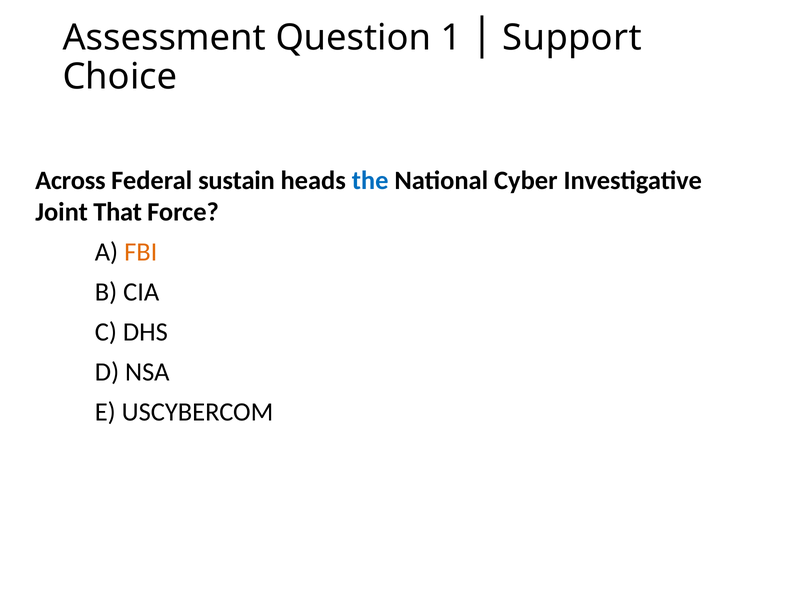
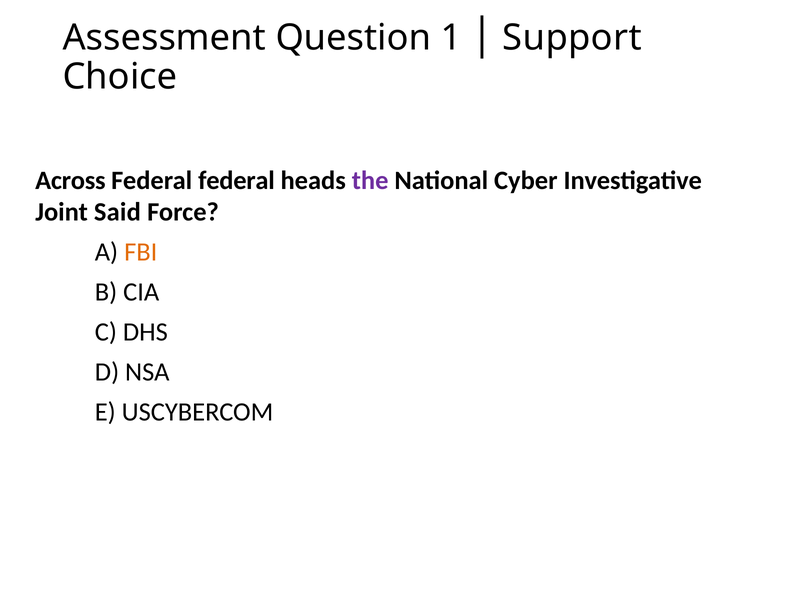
Federal sustain: sustain -> federal (236, 181)
the colour: blue -> purple (370, 181)
That: That -> Said (117, 212)
